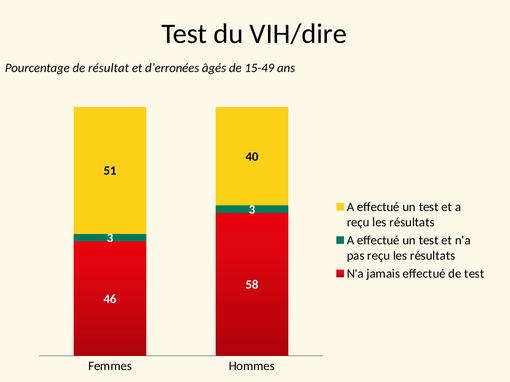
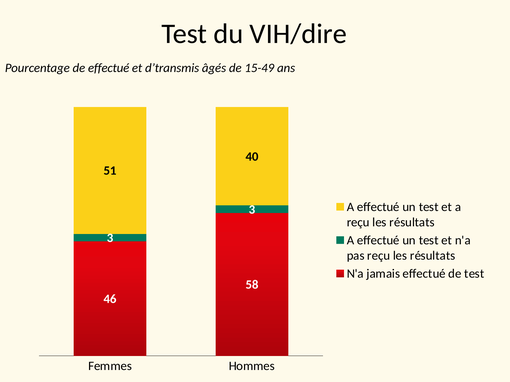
de résultat: résultat -> effectué (109, 68)
d’erronées: d’erronées -> d’transmis (172, 68)
